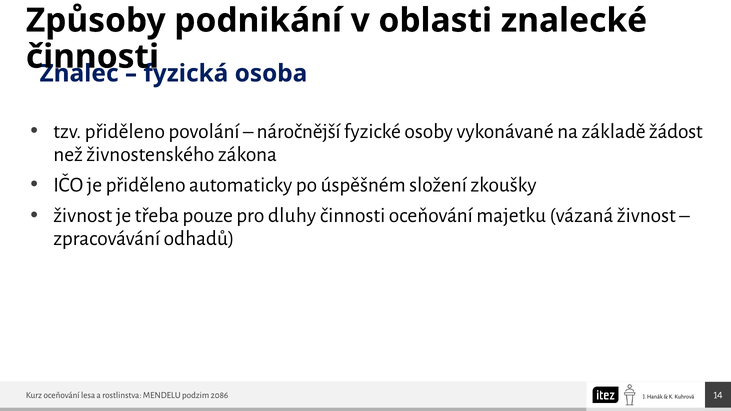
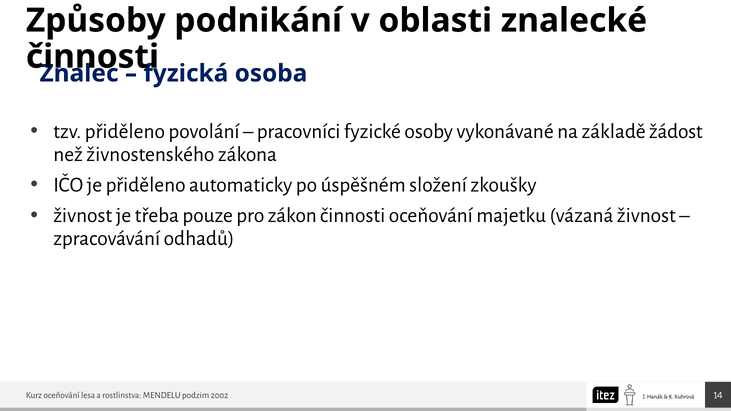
náročnější: náročnější -> pracovníci (299, 131)
dluhy: dluhy -> zákon (292, 216)
2086: 2086 -> 2002 (220, 396)
